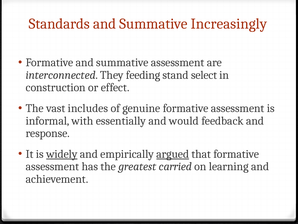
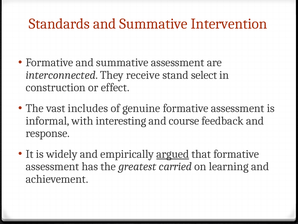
Increasingly: Increasingly -> Intervention (229, 24)
feeding: feeding -> receive (143, 75)
essentially: essentially -> interesting (121, 121)
would: would -> course (184, 121)
widely underline: present -> none (62, 154)
